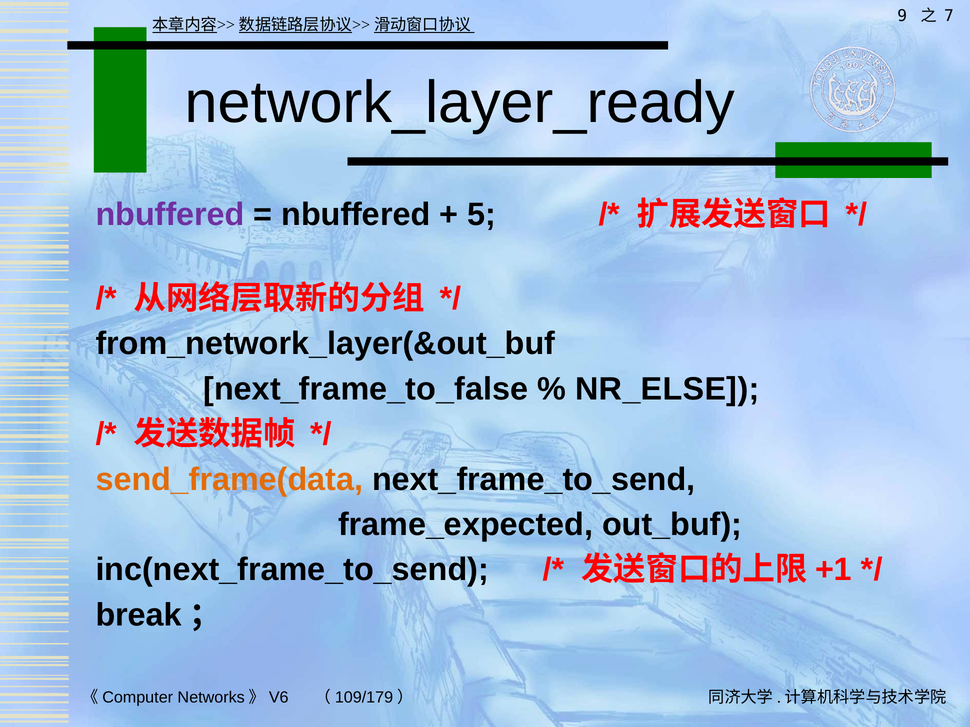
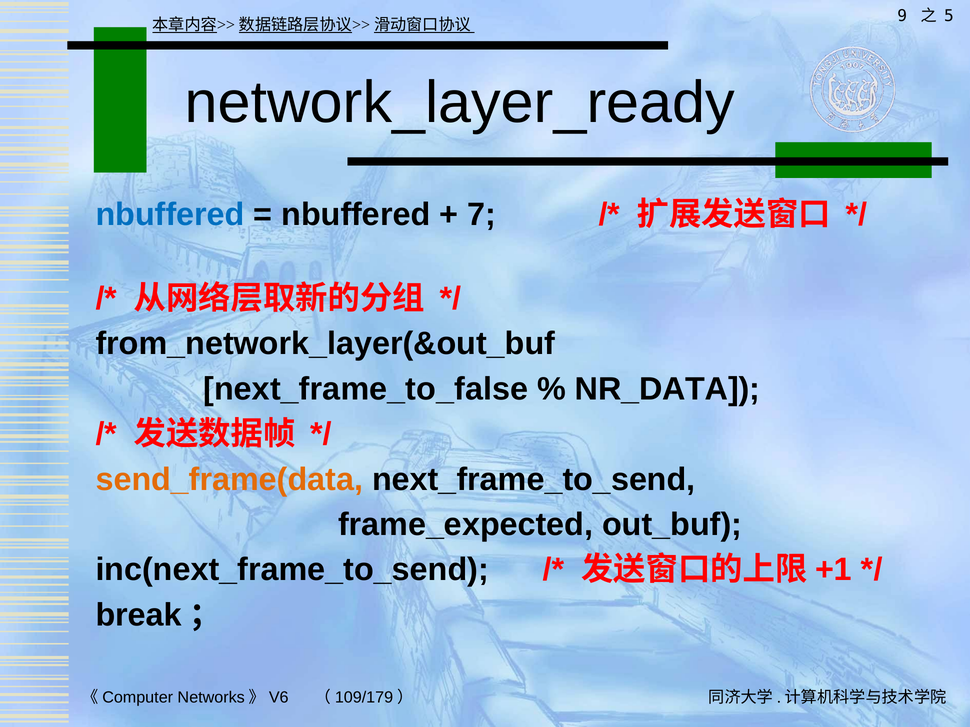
7: 7 -> 5 (949, 16)
nbuffered colour: purple -> blue (170, 215)
5: 5 -> 7 (482, 215)
NR_ELSE: NR_ELSE -> NR_DATA (668, 389)
